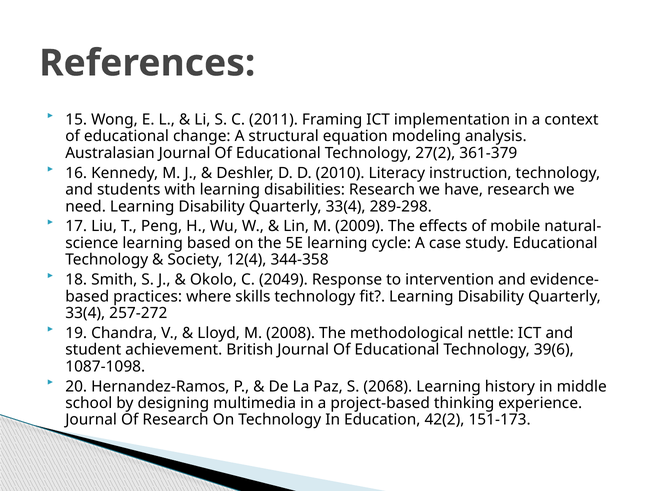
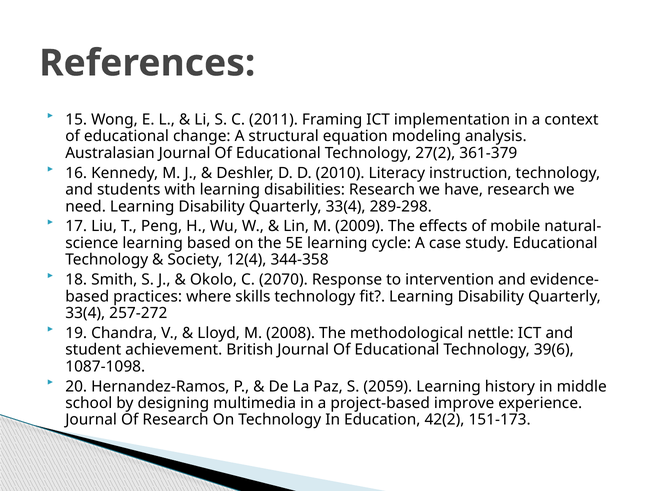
2049: 2049 -> 2070 (283, 279)
2068: 2068 -> 2059 (388, 386)
thinking: thinking -> improve (464, 403)
